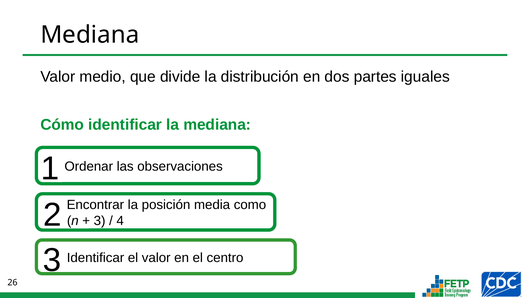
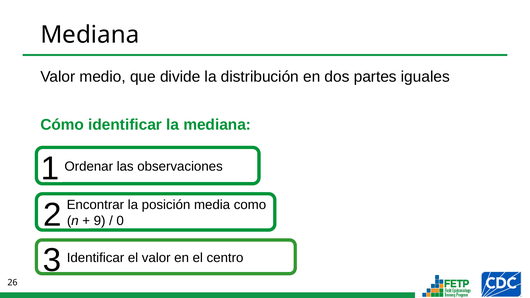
3: 3 -> 9 (100, 221)
4: 4 -> 0 (120, 221)
